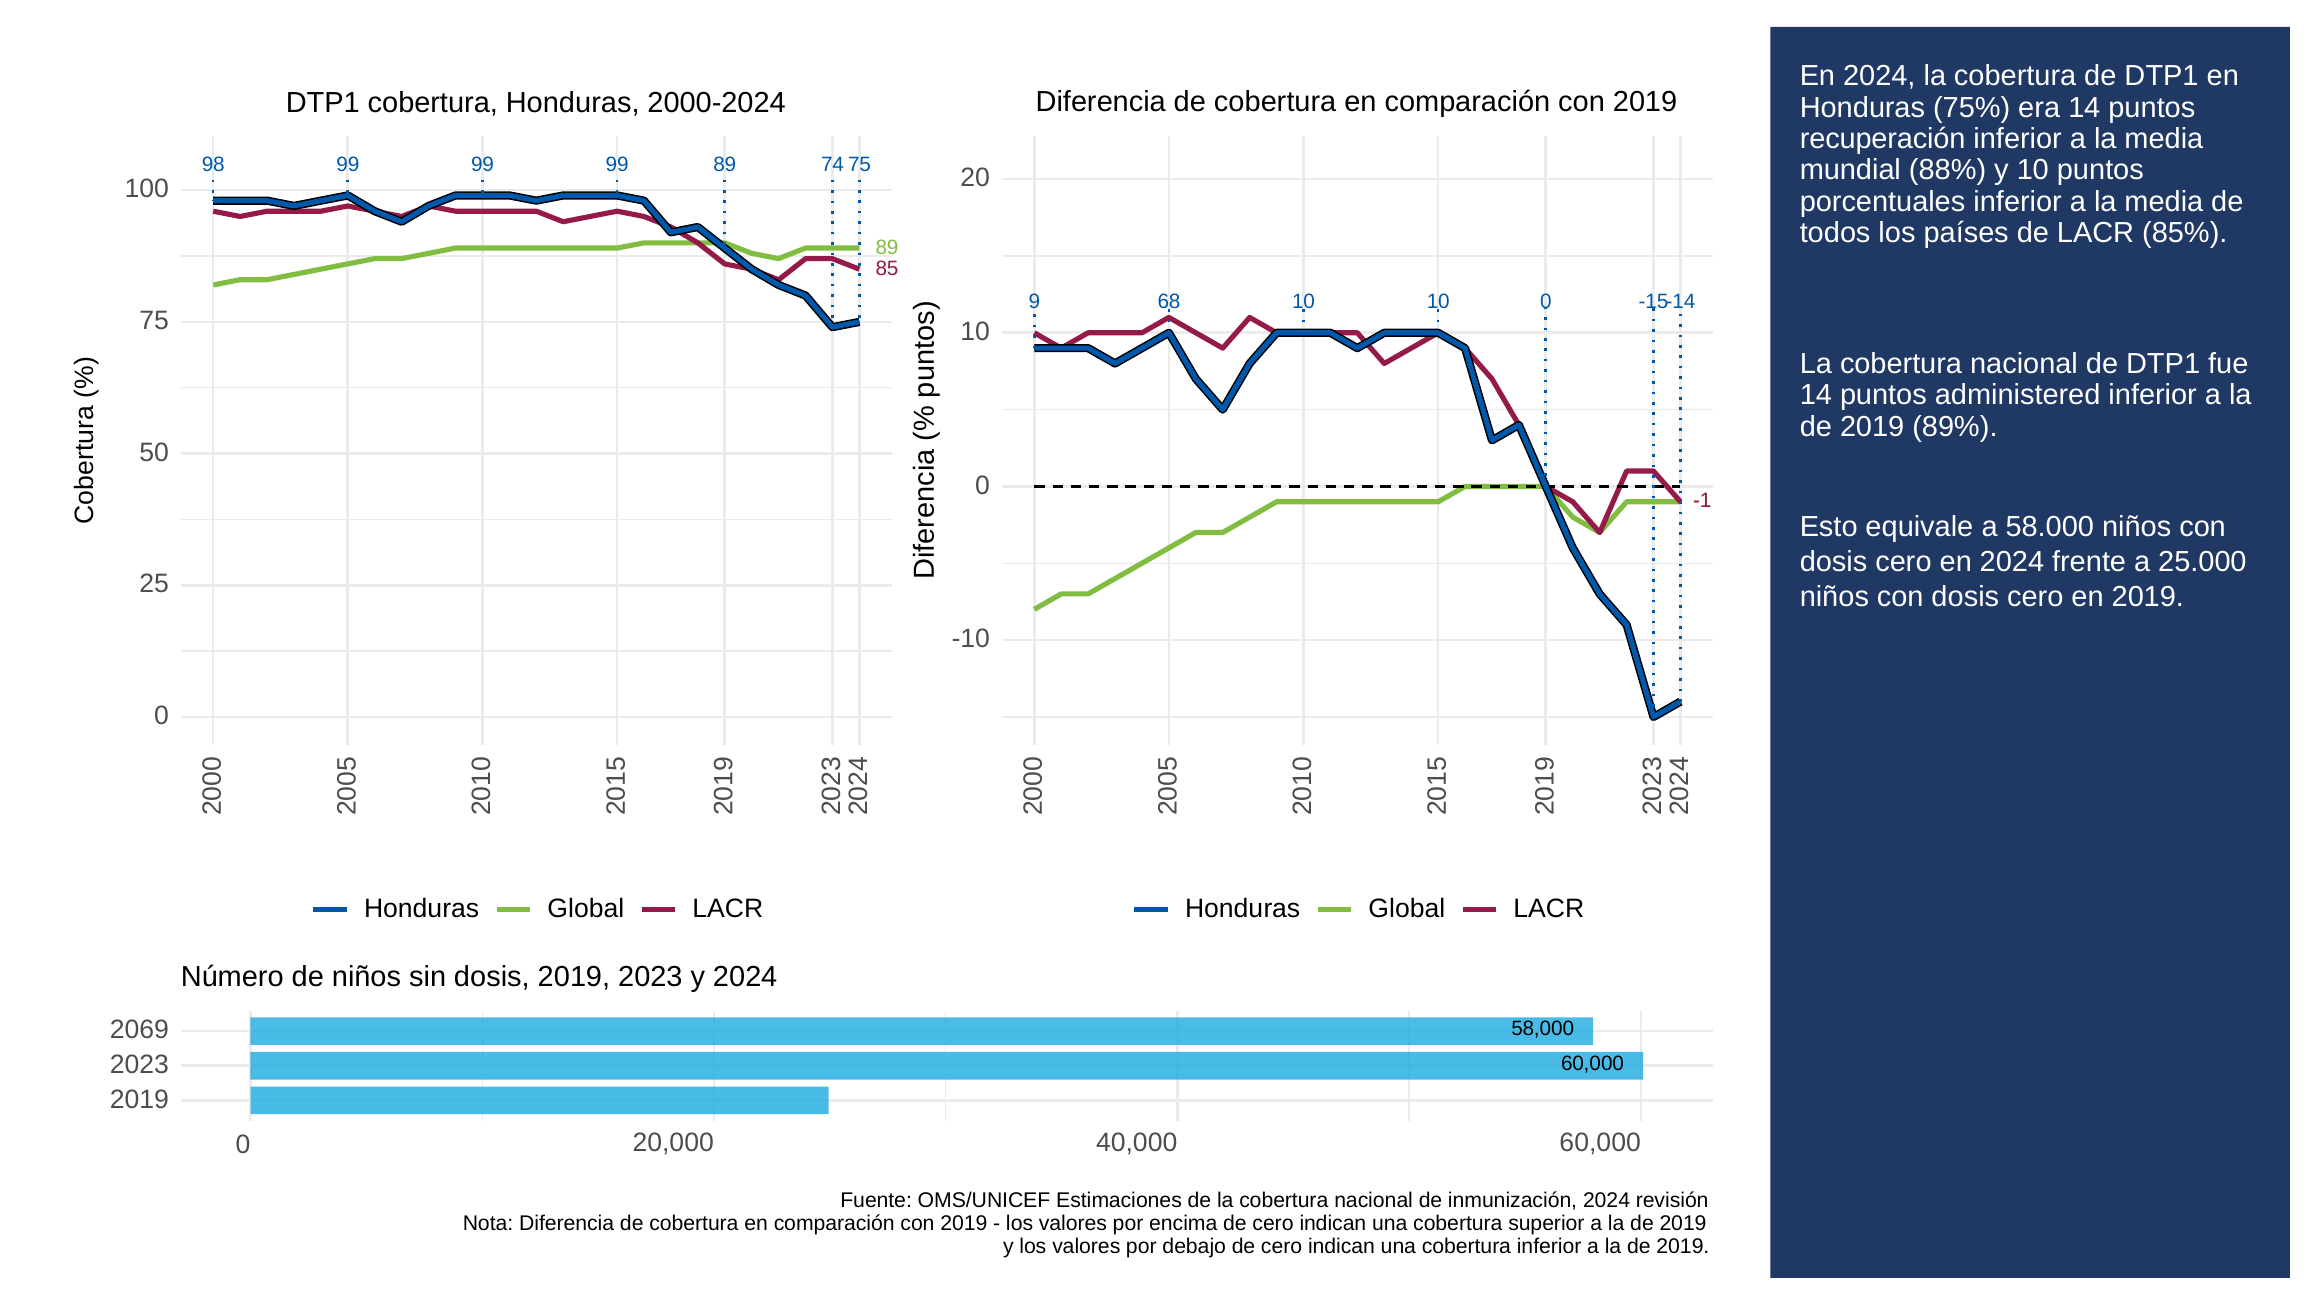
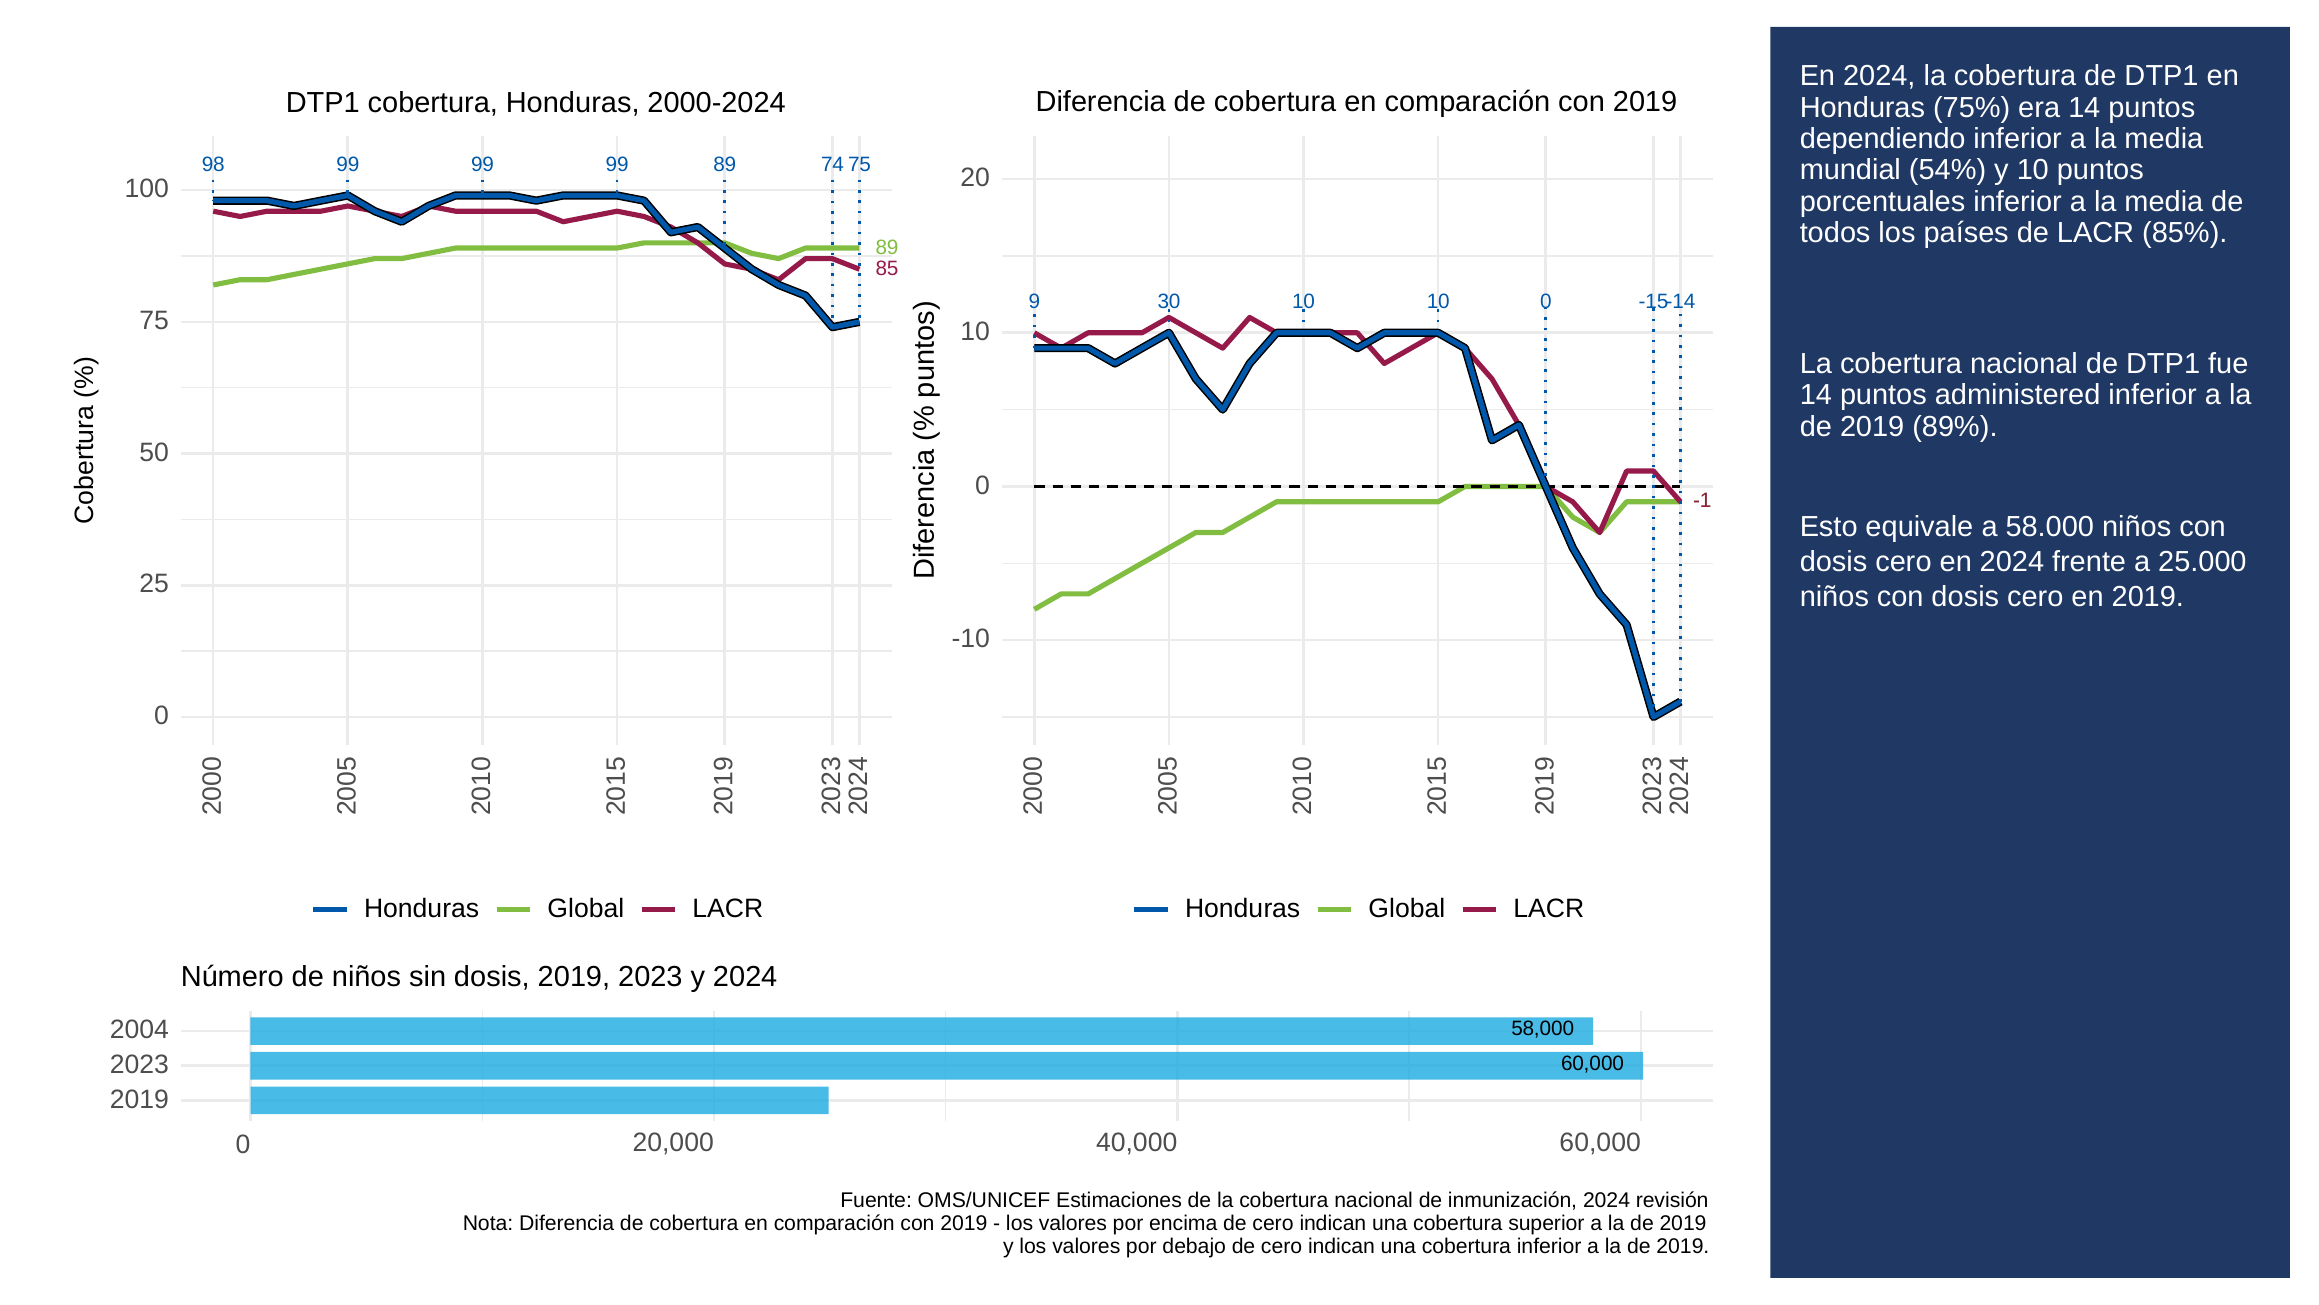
recuperación: recuperación -> dependiendo (1883, 139)
88%: 88% -> 54% (1948, 170)
68: 68 -> 30 (1169, 301)
2069: 2069 -> 2004 (139, 1030)
